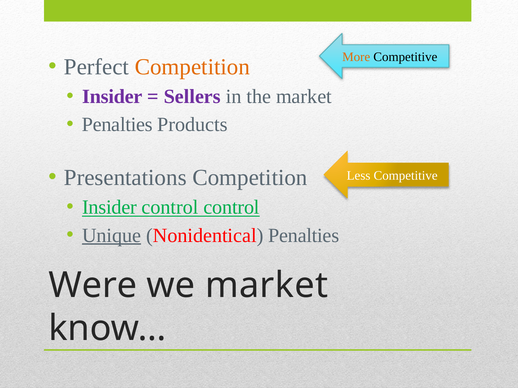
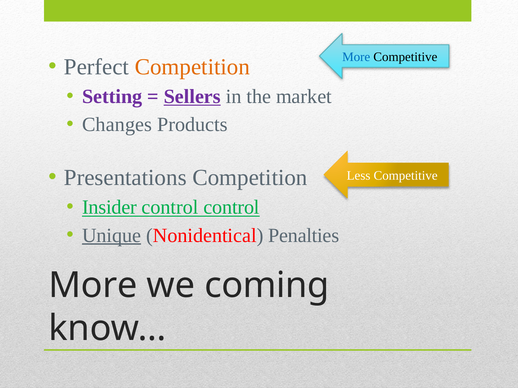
More colour: orange -> blue (356, 57)
Insider: Insider -> Setting (112, 97)
Sellers underline: none -> present (192, 97)
Penalties: Penalties -> Changes (117, 125)
Were: Were -> More (93, 286)
we market: market -> coming (267, 286)
